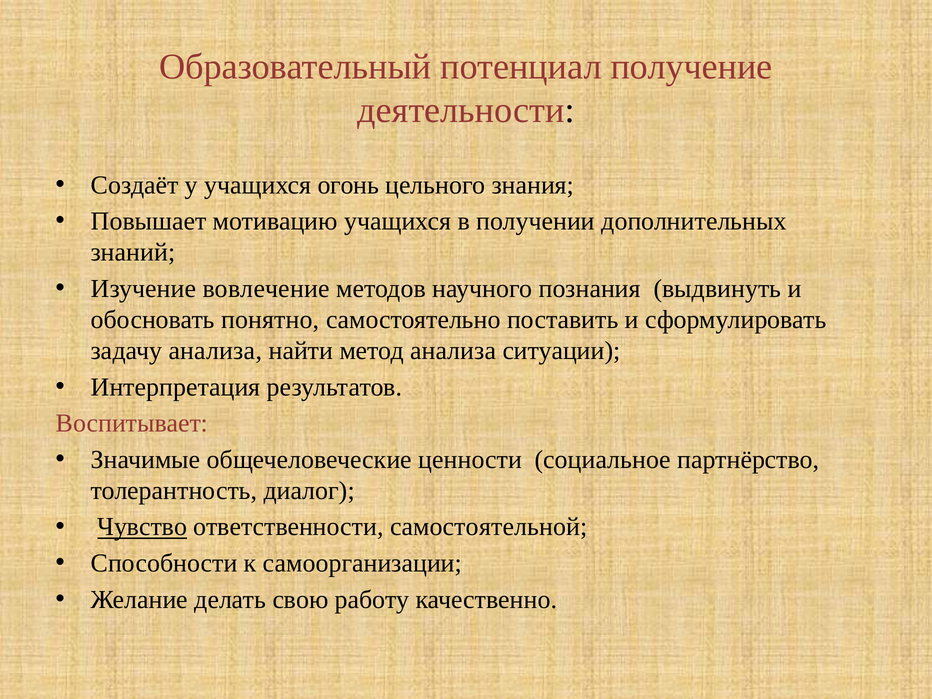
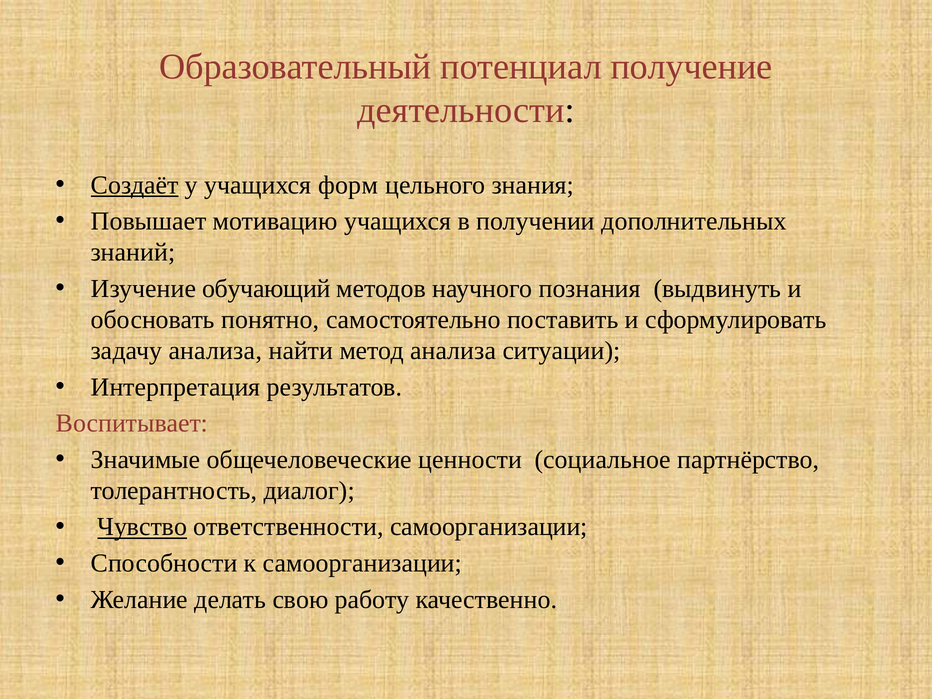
Создаёт underline: none -> present (135, 185)
огонь: огонь -> форм (348, 185)
вовлечение: вовлечение -> обучающий (266, 289)
ответственности самостоятельной: самостоятельной -> самоорганизации (489, 527)
